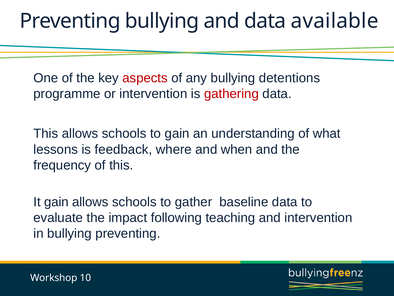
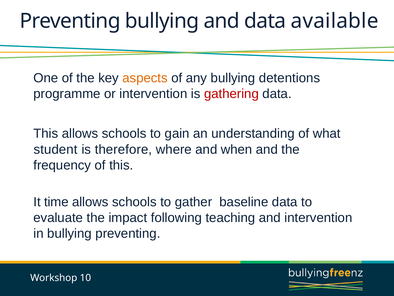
aspects colour: red -> orange (145, 78)
lessons: lessons -> student (56, 149)
feedback: feedback -> therefore (123, 149)
It gain: gain -> time (56, 202)
